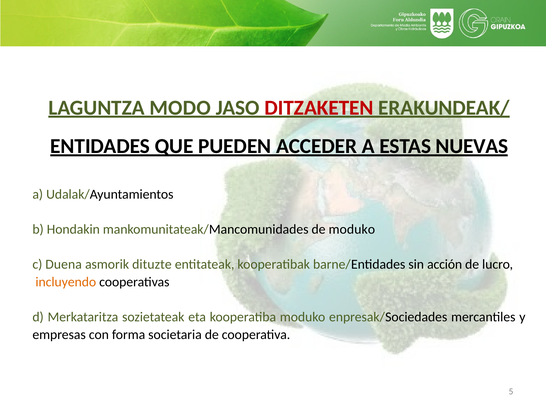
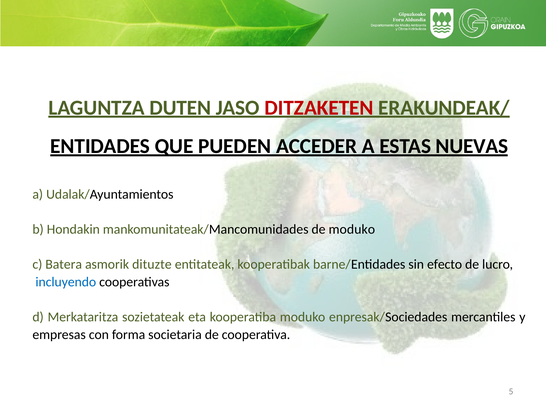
MODO: MODO -> DUTEN (180, 108)
Duena: Duena -> Batera (64, 264)
acción: acción -> efecto (445, 264)
incluyendo colour: orange -> blue (66, 282)
